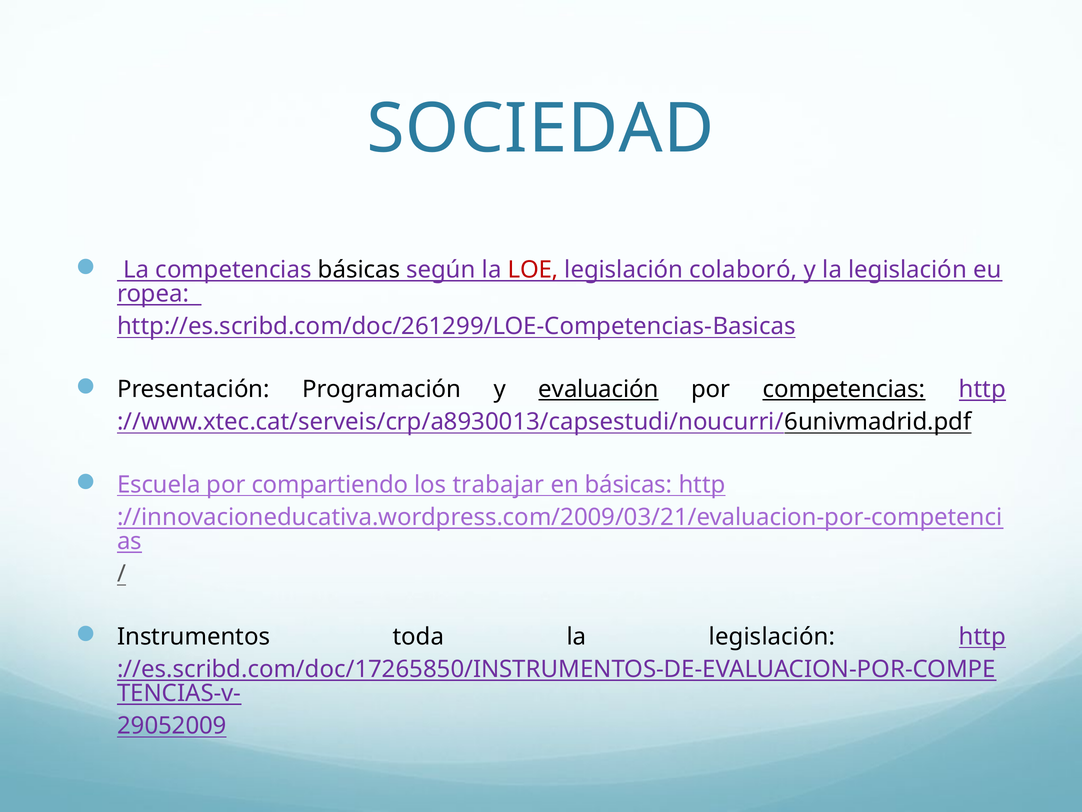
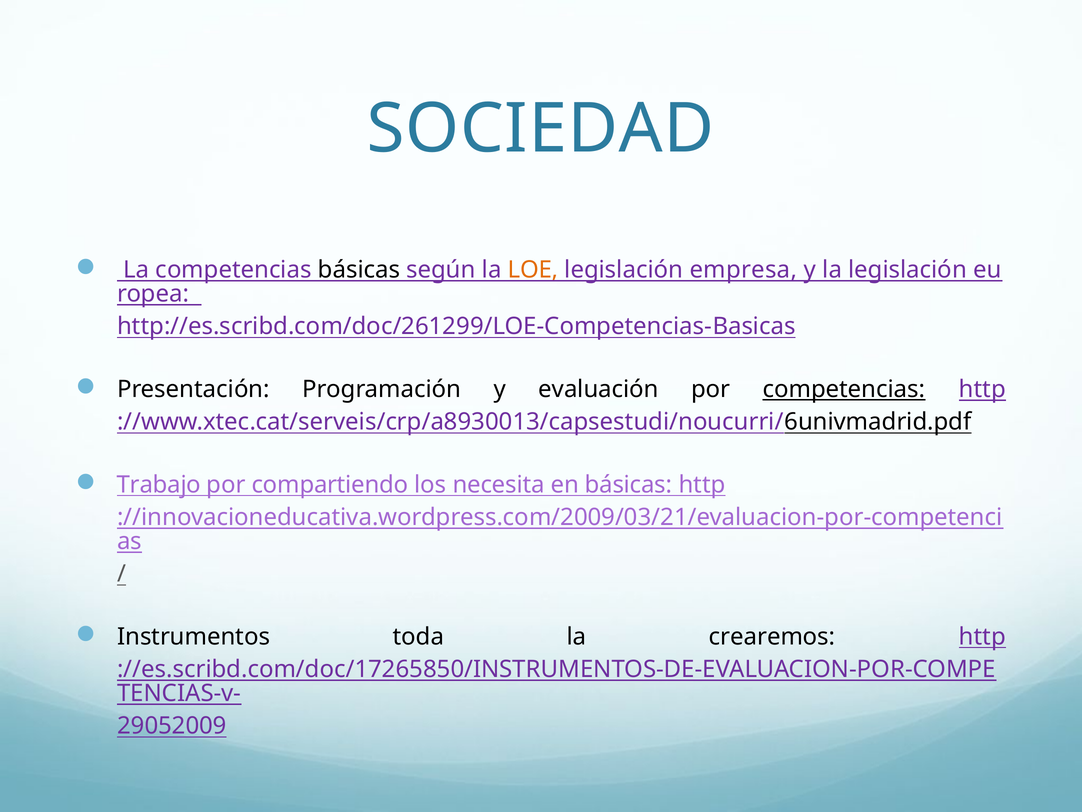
LOE colour: red -> orange (533, 270)
colaboró: colaboró -> empresa (743, 270)
evaluación underline: present -> none (599, 389)
Escuela: Escuela -> Trabajo (159, 484)
trabajar: trabajar -> necesita (499, 484)
legislación: legislación -> crearemos (772, 636)
